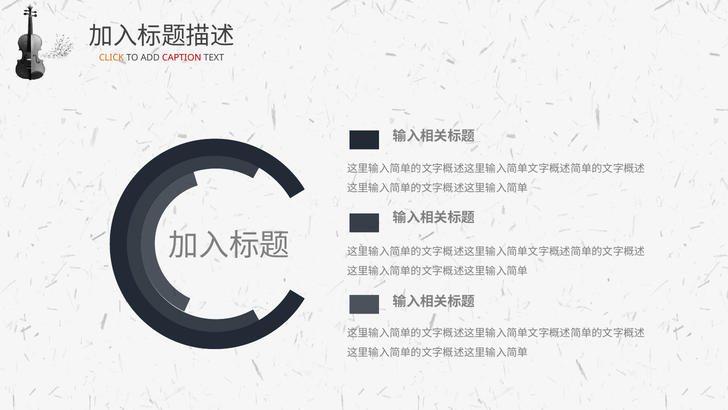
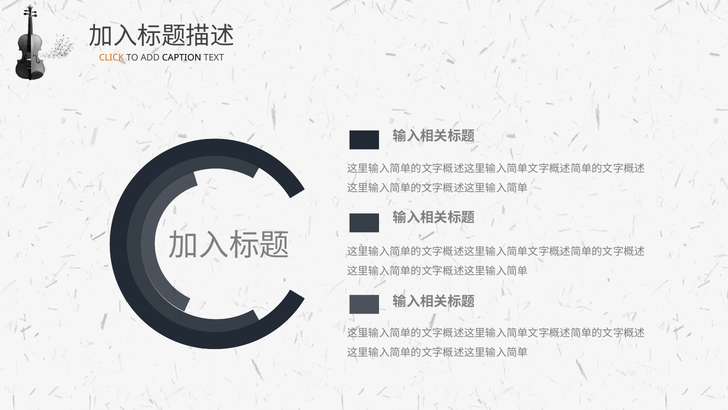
CAPTION colour: red -> black (182, 57)
